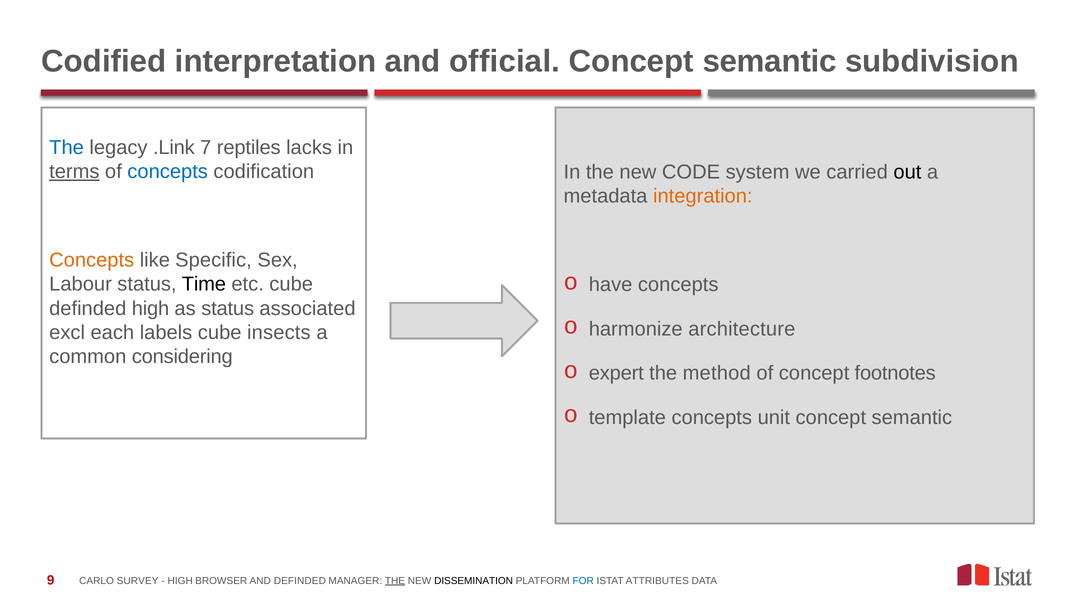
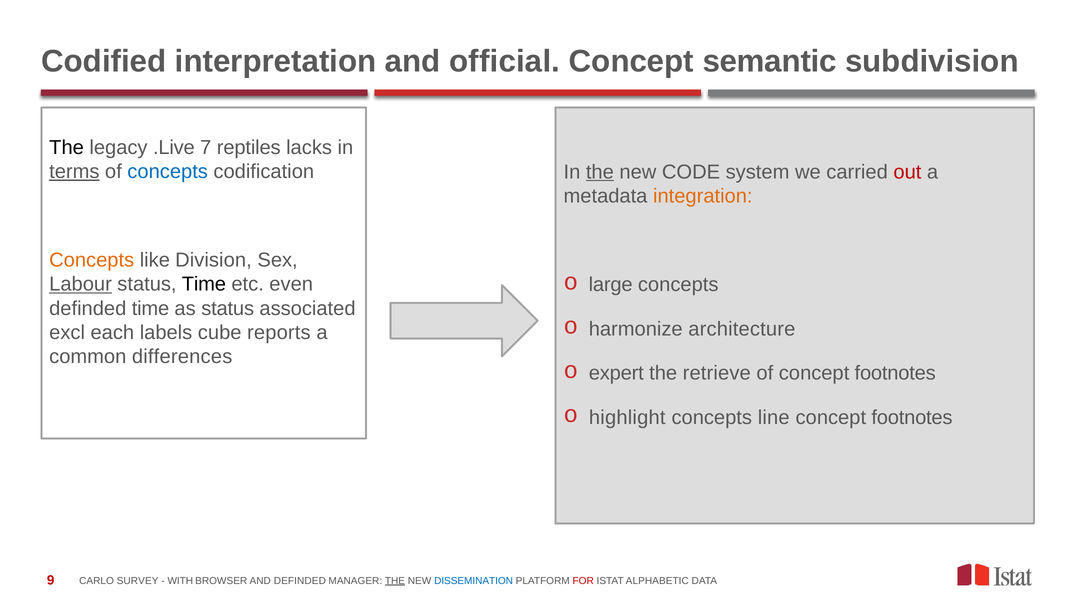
The colour: blue -> black (67, 147)
.Link: .Link -> .Live (174, 147)
the underline: none -> present (600, 172)
out colour: black -> red (907, 172)
Specific: Specific -> Division (213, 260)
have: have -> large (611, 285)
Labour underline: none -> present (81, 284)
etc cube: cube -> even (291, 284)
definded high: high -> time (151, 309)
insects: insects -> reports (279, 333)
considering: considering -> differences (182, 357)
method: method -> retrieve (717, 373)
template: template -> highlight (627, 418)
unit: unit -> line (774, 418)
semantic: semantic -> footnotes (912, 418)
HIGH: HIGH -> WITH (180, 581)
DISSEMINATION colour: black -> blue (474, 581)
FOR colour: blue -> red (583, 581)
ATTRIBUTES: ATTRIBUTES -> ALPHABETIC (657, 581)
